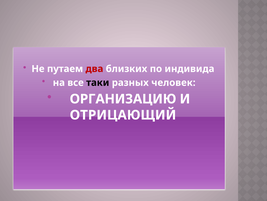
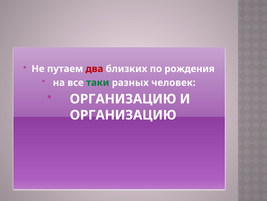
индивида: индивида -> рождения (190, 69)
таки colour: black -> green (98, 82)
ОТРИЦАЮЩИЙ: ОТРИЦАЮЩИЙ -> ОРГАНИЗАЦИЮ (123, 115)
